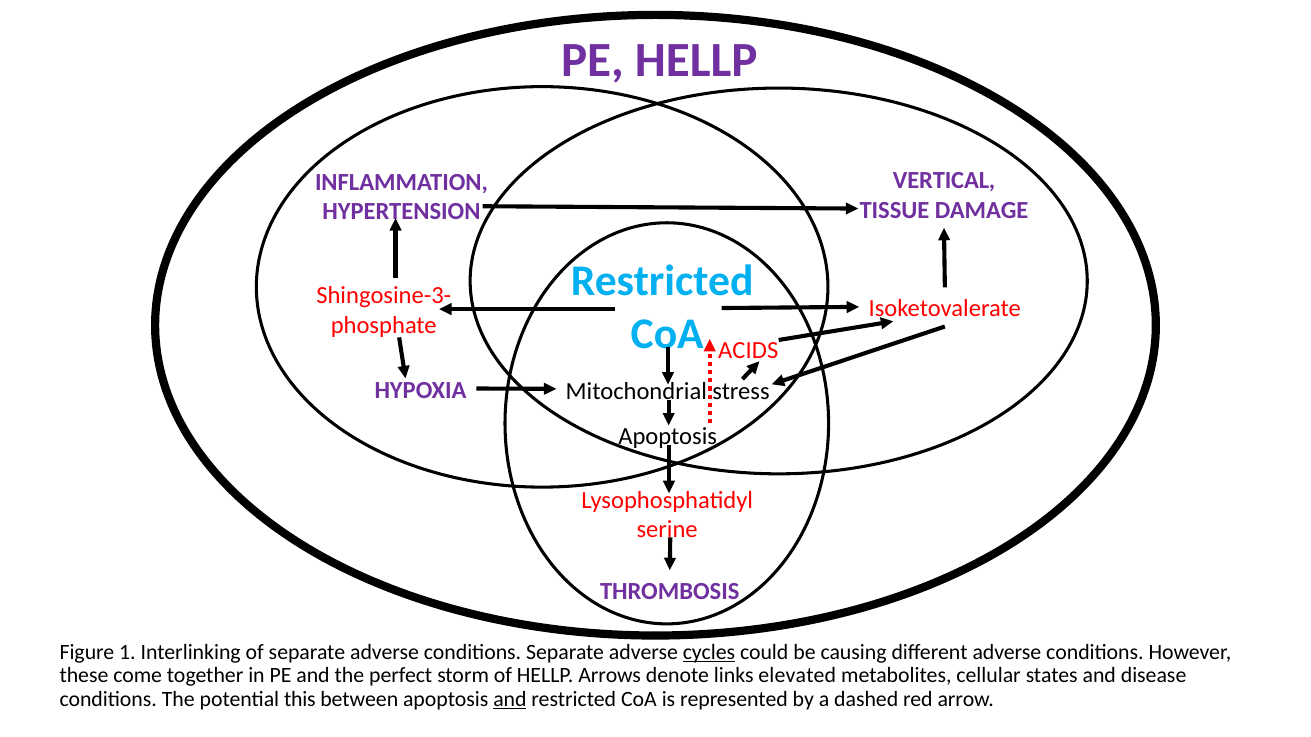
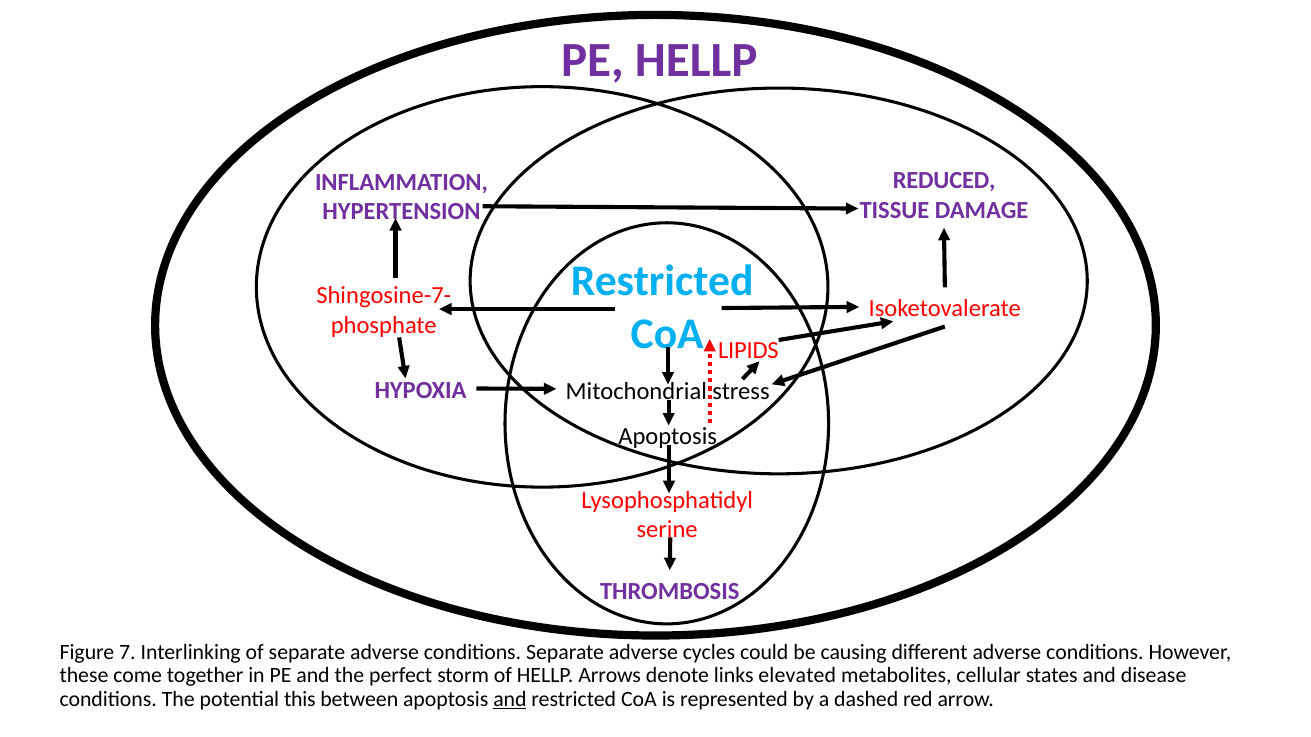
VERTICAL: VERTICAL -> REDUCED (944, 181)
Shingosine-3-: Shingosine-3- -> Shingosine-7- (384, 296)
ACIDS: ACIDS -> LIPIDS (748, 351)
1: 1 -> 7 (127, 652)
cycles underline: present -> none (709, 652)
